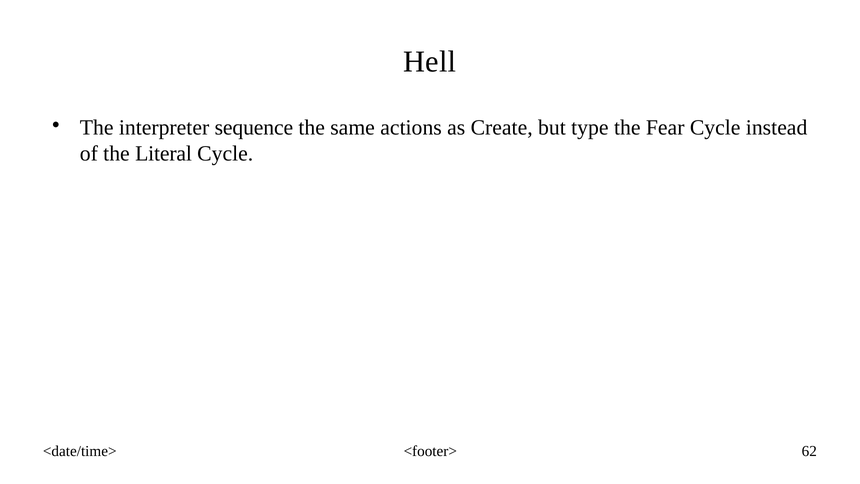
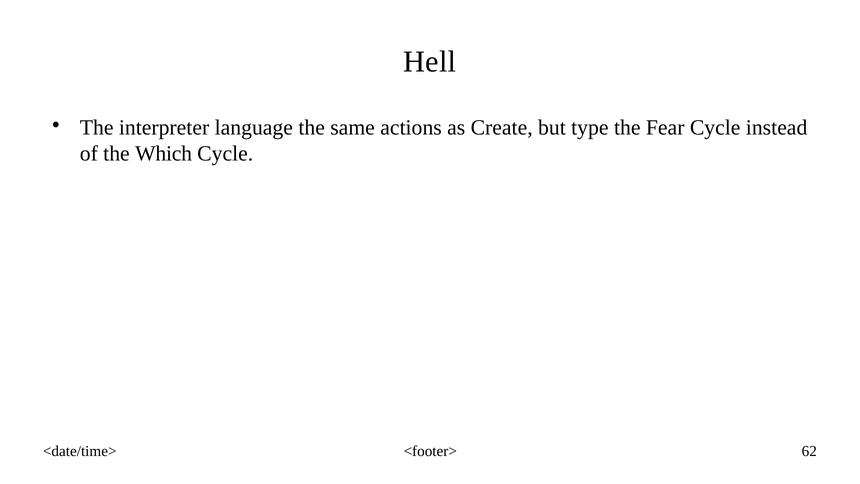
sequence: sequence -> language (254, 128)
Literal: Literal -> Which (164, 154)
